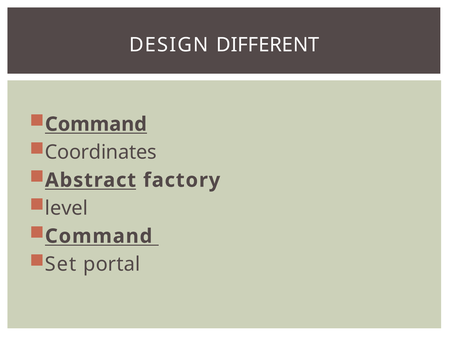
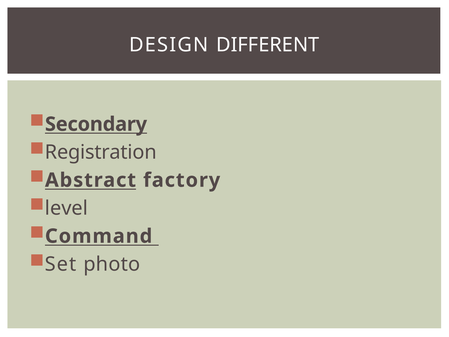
Command: Command -> Secondary (96, 124)
Coordinates: Coordinates -> Registration (101, 152)
portal: portal -> photo (112, 264)
